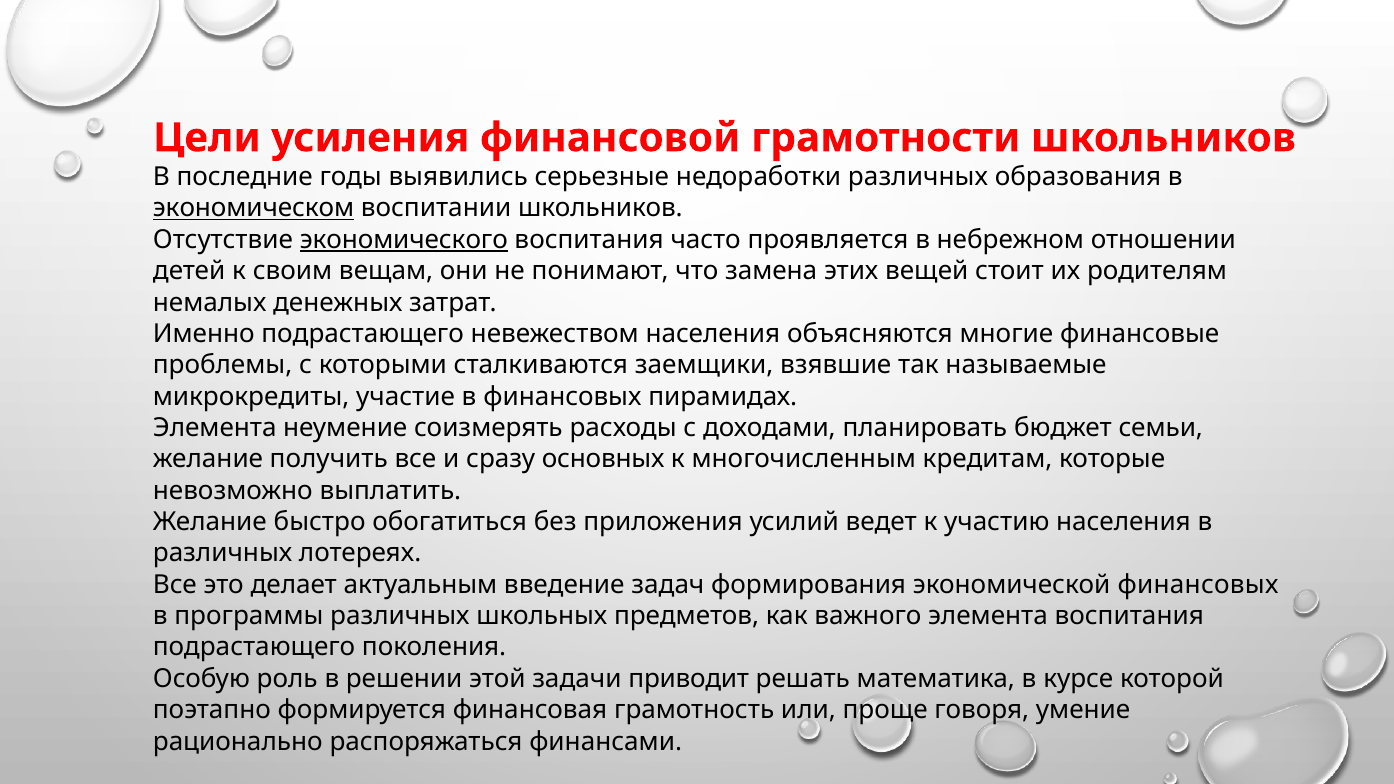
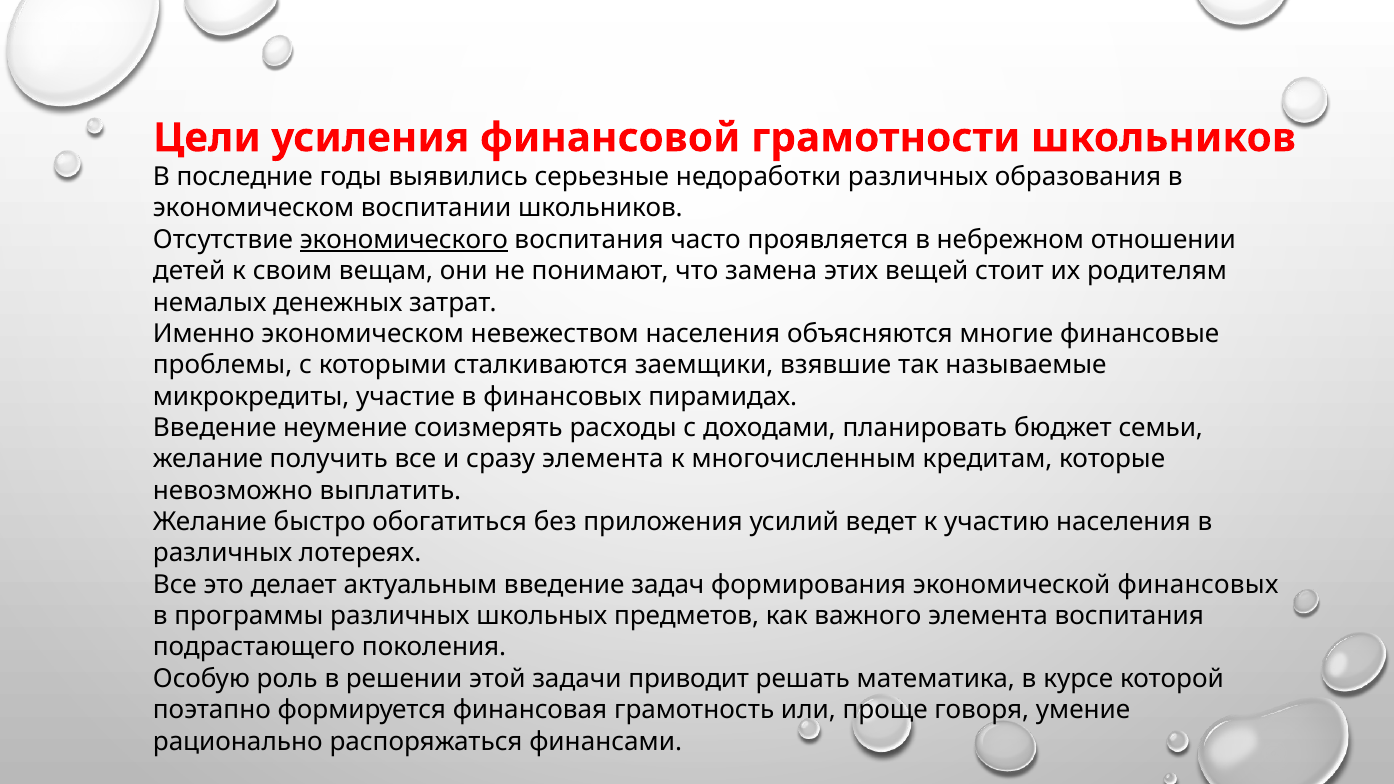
экономическом underline: present -> none (254, 208)
Именно подрастающего: подрастающего -> экономическом (363, 334)
Элемента: Элемента -> Введение (215, 428)
сразу основных: основных -> элемента (603, 459)
